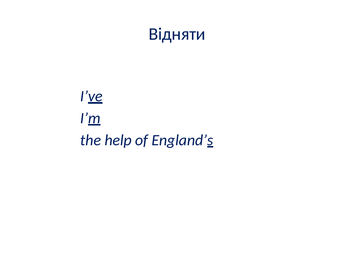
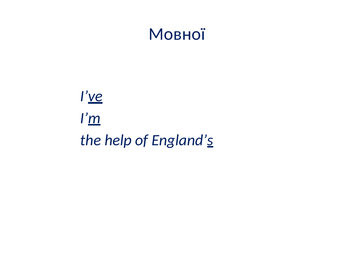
Відняти: Відняти -> Мовної (177, 34)
